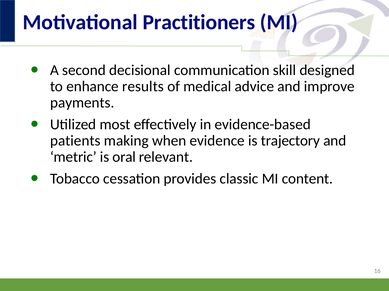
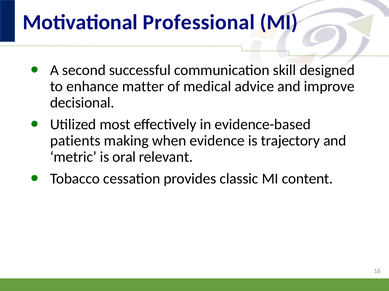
Practitioners: Practitioners -> Professional (199, 22)
decisional: decisional -> successful (140, 70)
results: results -> matter (143, 87)
payments: payments -> decisional (82, 103)
